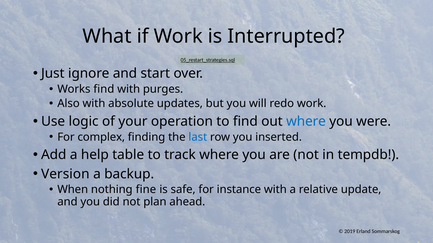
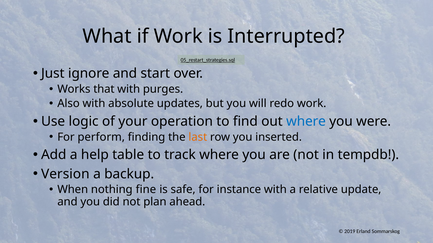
Works find: find -> that (104, 89)
complex: complex -> perform (101, 137)
last colour: blue -> orange (198, 137)
